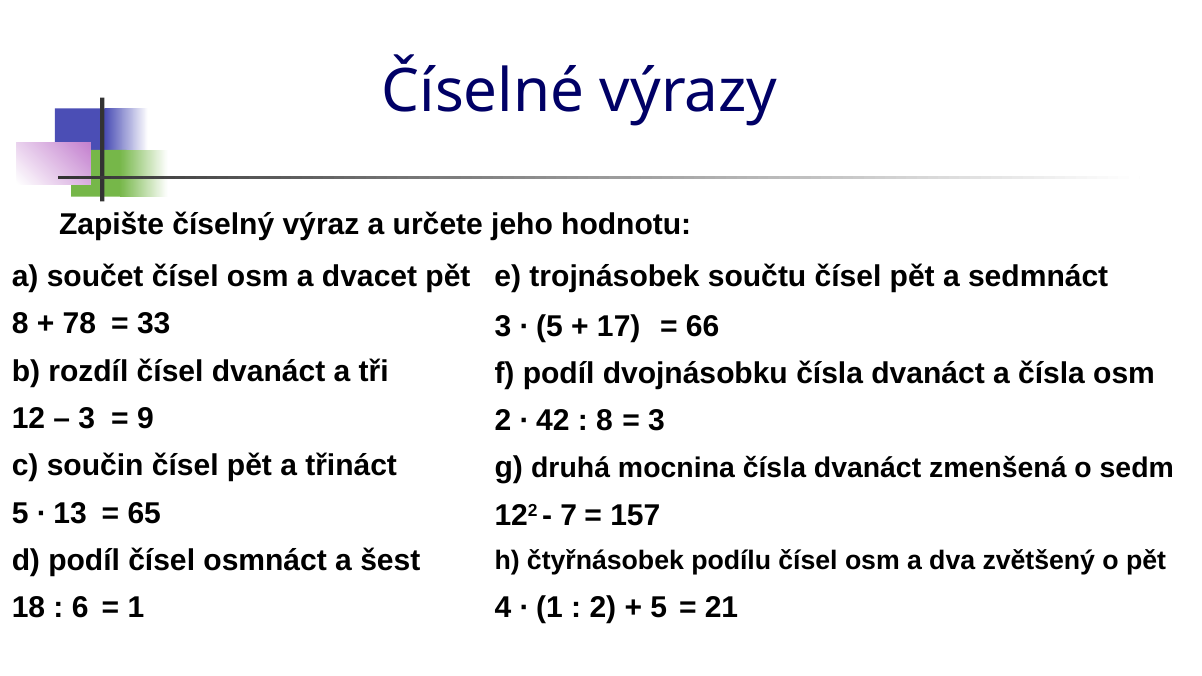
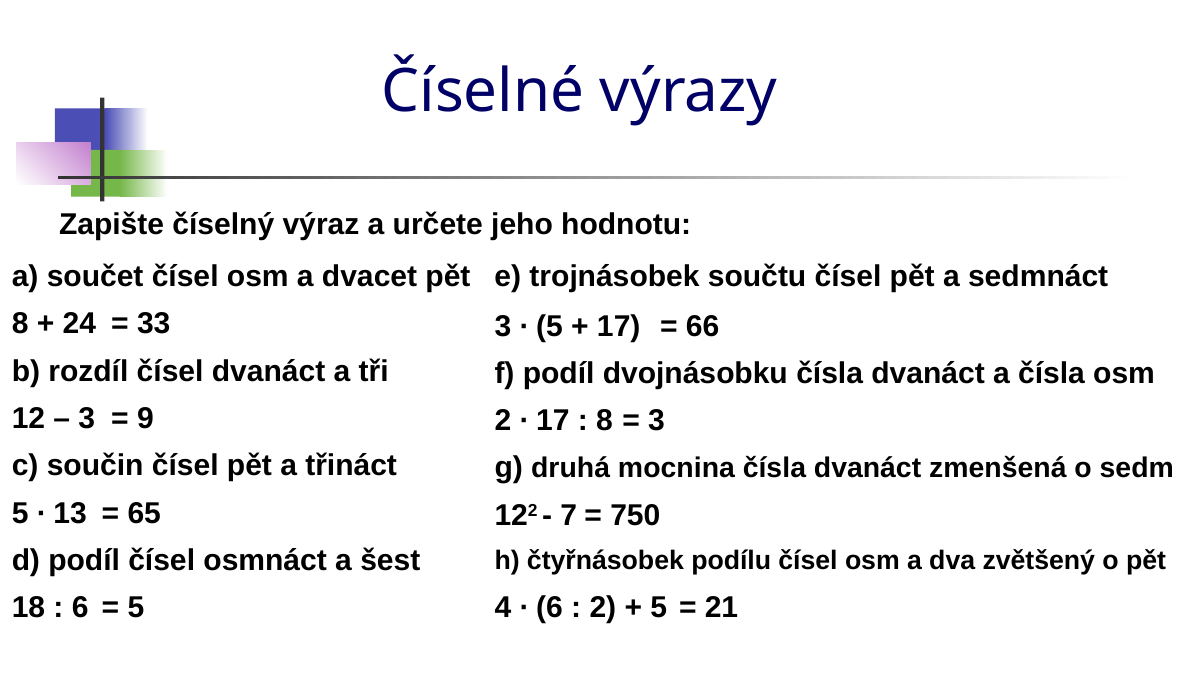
78: 78 -> 24 (79, 324)
42: 42 -> 17 (553, 421)
157: 157 -> 750 (635, 516)
1: 1 -> 5 (136, 608)
1: 1 -> 6 (549, 608)
